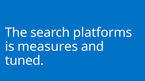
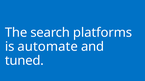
measures: measures -> automate (48, 47)
